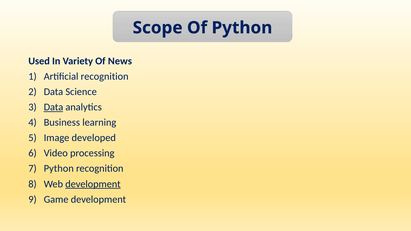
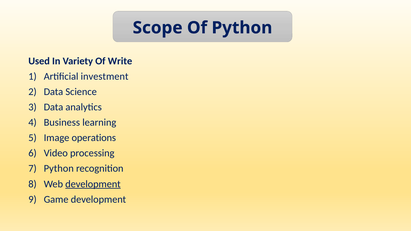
News: News -> Write (120, 61)
Artificial recognition: recognition -> investment (105, 76)
Data underline: present -> none (53, 107)
developed: developed -> operations (94, 138)
